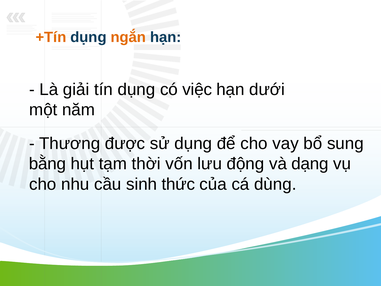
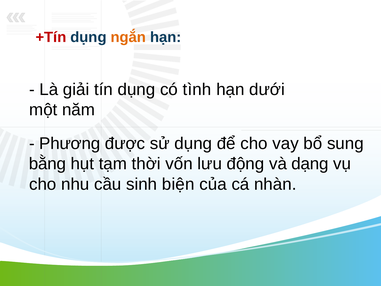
+Tín colour: orange -> red (51, 37)
việc: việc -> tình (197, 89)
Thương: Thương -> Phương (70, 143)
thức: thức -> biện (178, 184)
dùng: dùng -> nhàn (275, 184)
